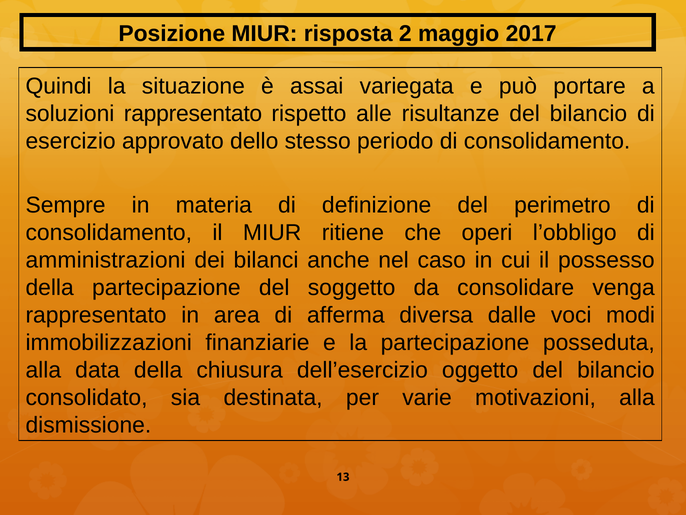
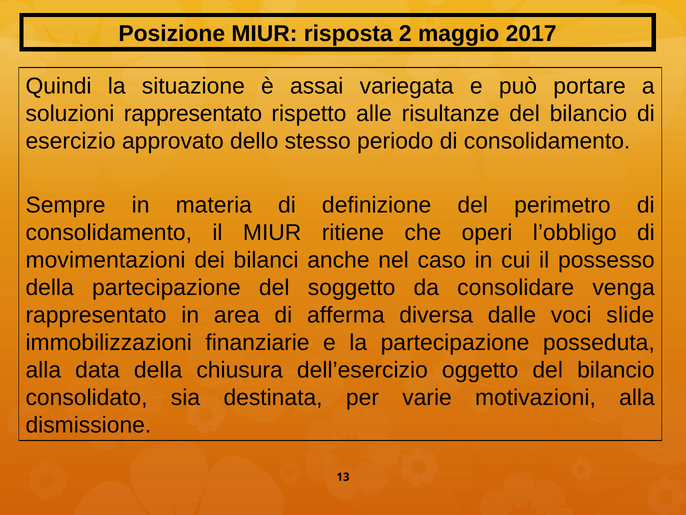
amministrazioni: amministrazioni -> movimentazioni (106, 260)
modi: modi -> slide (630, 315)
